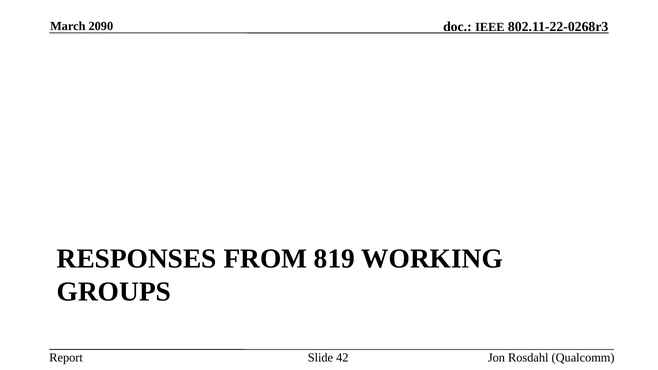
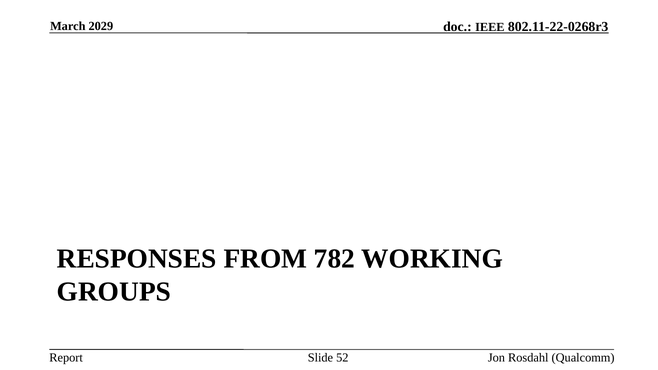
2090: 2090 -> 2029 (101, 26)
819: 819 -> 782 (334, 259)
42: 42 -> 52 (342, 358)
